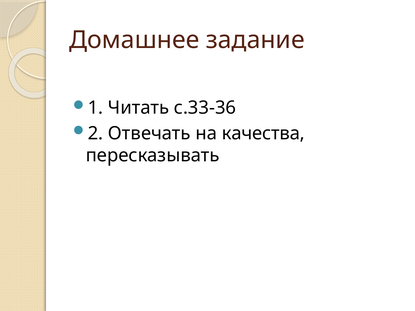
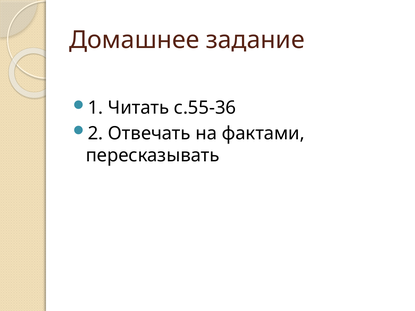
с.33-36: с.33-36 -> с.55-36 (205, 108)
качества: качества -> фактами (263, 134)
